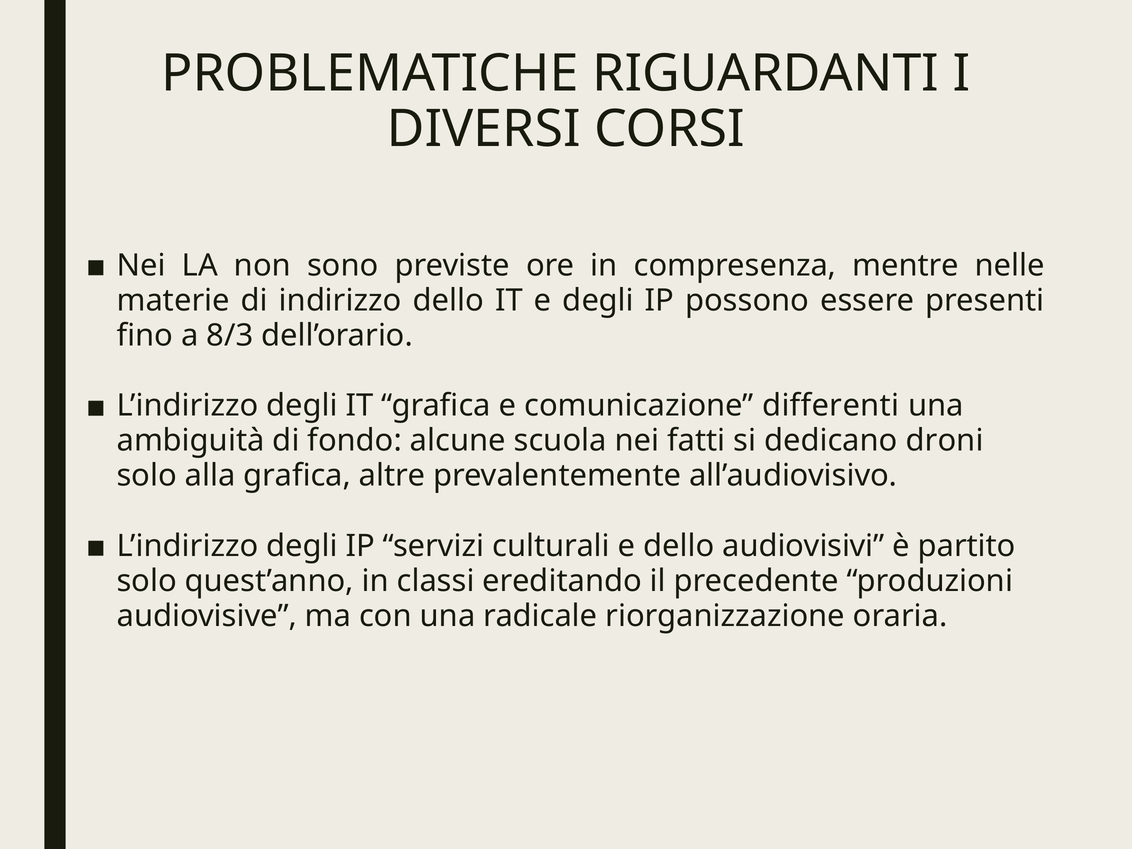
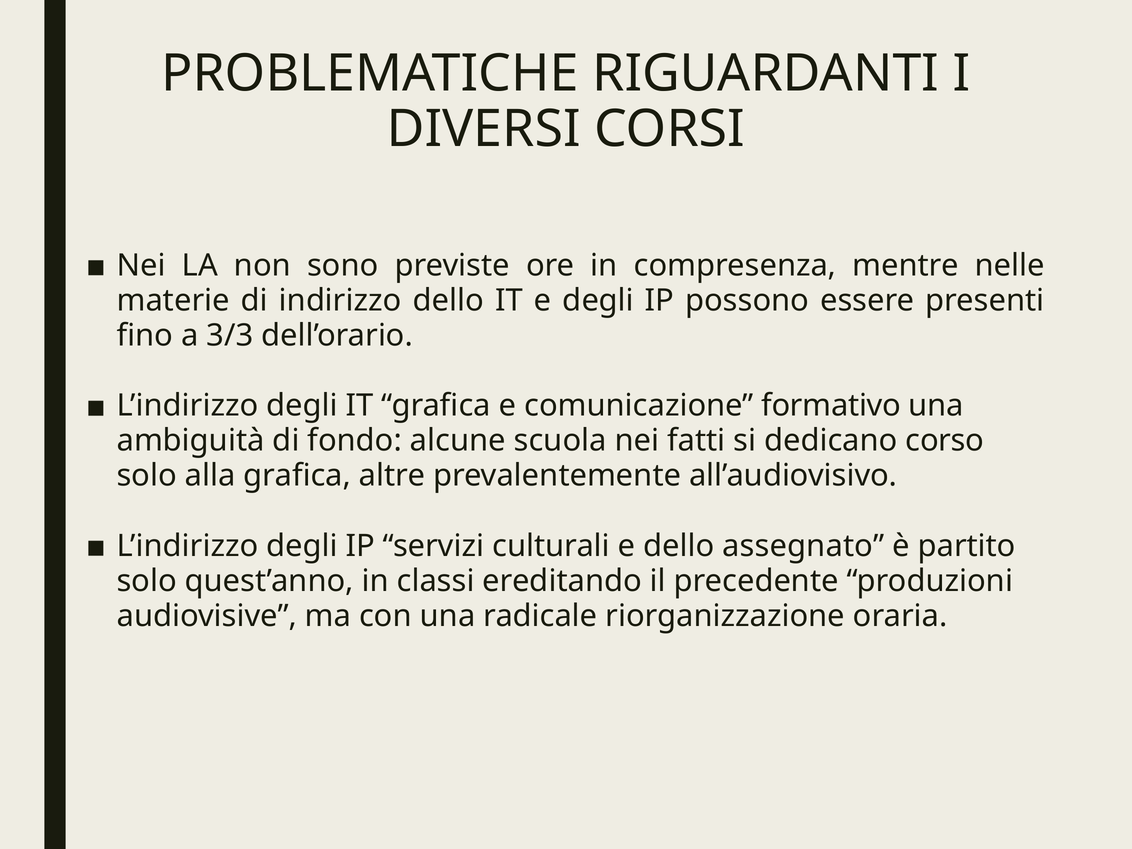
8/3: 8/3 -> 3/3 (230, 335)
differenti: differenti -> formativo (831, 406)
droni: droni -> corso (945, 441)
audiovisivi: audiovisivi -> assegnato (803, 546)
